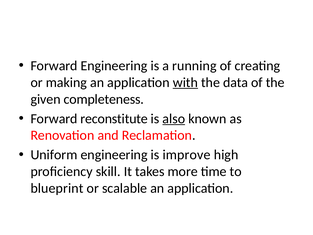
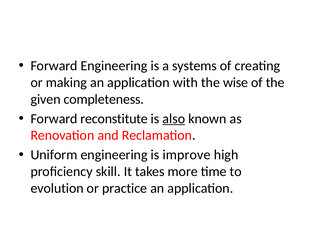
running: running -> systems (194, 66)
with underline: present -> none (185, 82)
data: data -> wise (236, 82)
blueprint: blueprint -> evolution (57, 188)
scalable: scalable -> practice (125, 188)
